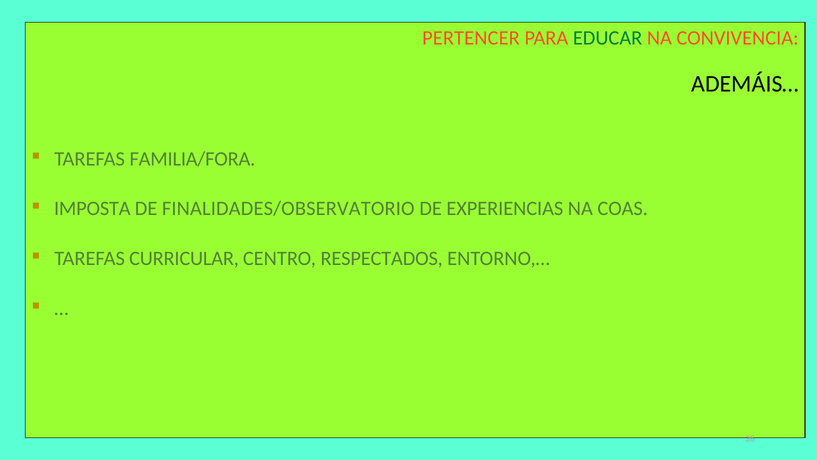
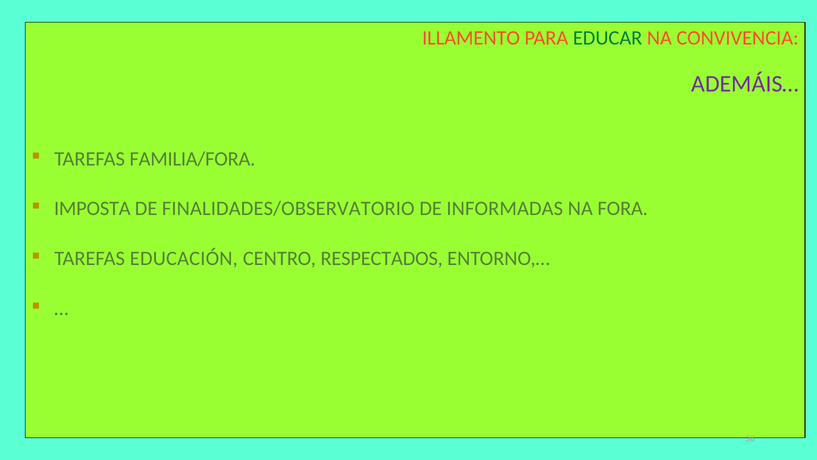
PERTENCER: PERTENCER -> ILLAMENTO (471, 38)
ADEMÁIS… colour: black -> purple (745, 84)
EXPERIENCIAS: EXPERIENCIAS -> INFORMADAS (505, 208)
COAS: COAS -> FORA (623, 208)
CURRICULAR: CURRICULAR -> EDUCACIÓN (184, 258)
